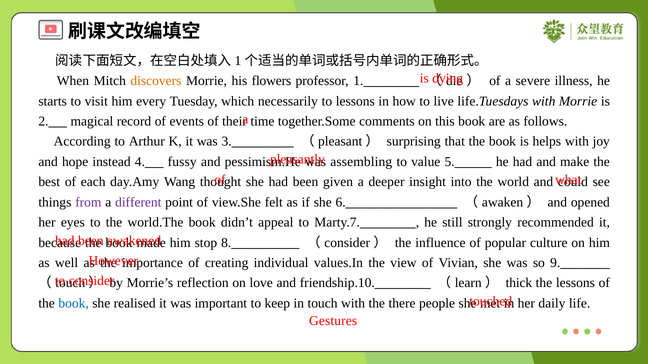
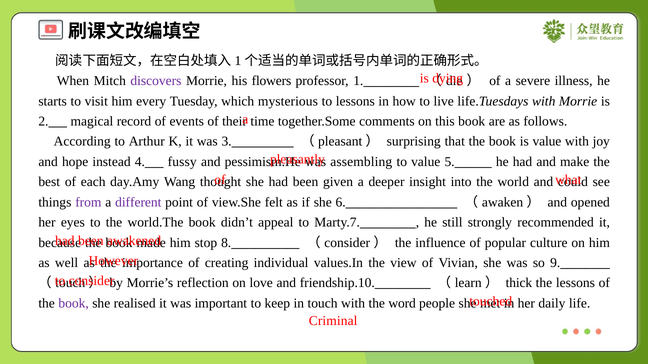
discovers colour: orange -> purple (156, 81)
necessarily: necessarily -> mysterious (288, 101)
is helps: helps -> value (547, 142)
book colour: blue -> purple (74, 304)
there: there -> word (402, 304)
Gestures: Gestures -> Criminal (333, 321)
